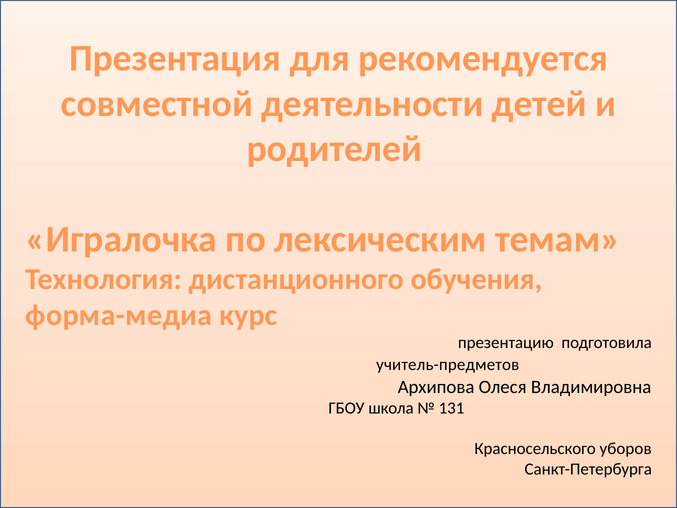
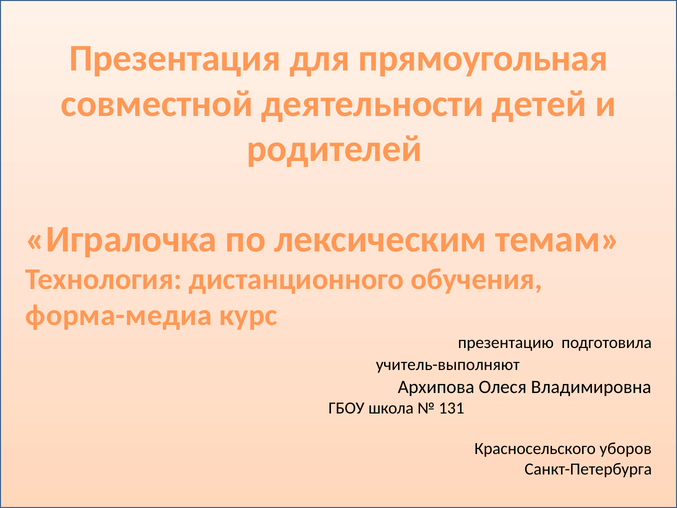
рекомендуется: рекомендуется -> прямоугольная (483, 58)
учитель-предметов: учитель-предметов -> учитель-выполняют (448, 365)
